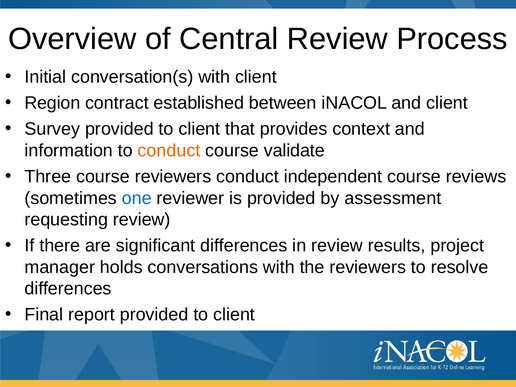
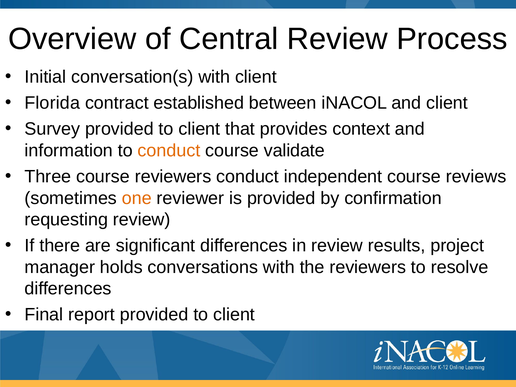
Region: Region -> Florida (52, 103)
one colour: blue -> orange (137, 198)
assessment: assessment -> confirmation (393, 198)
